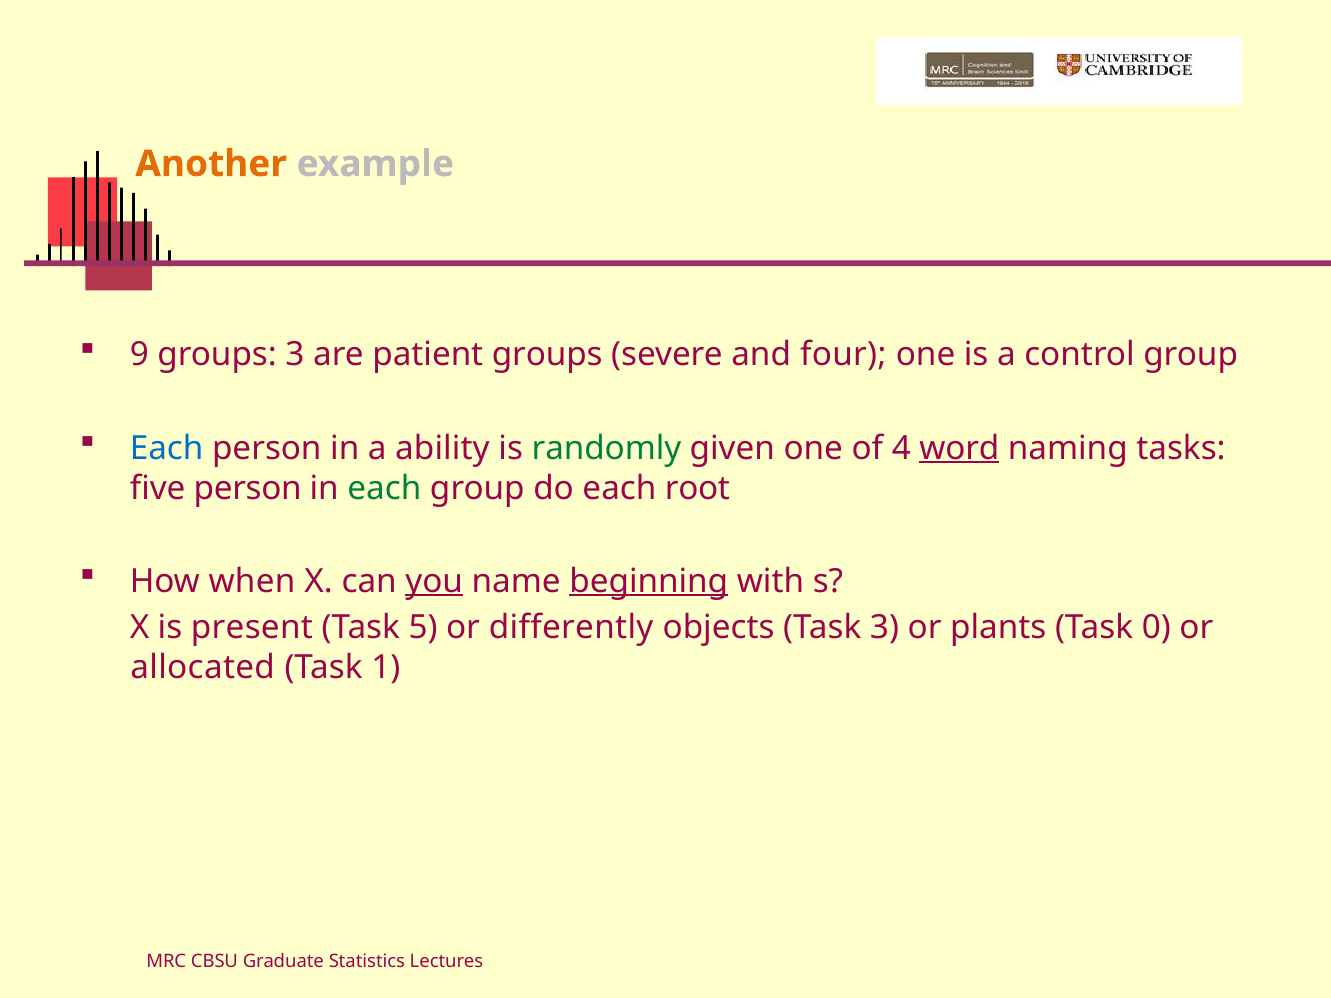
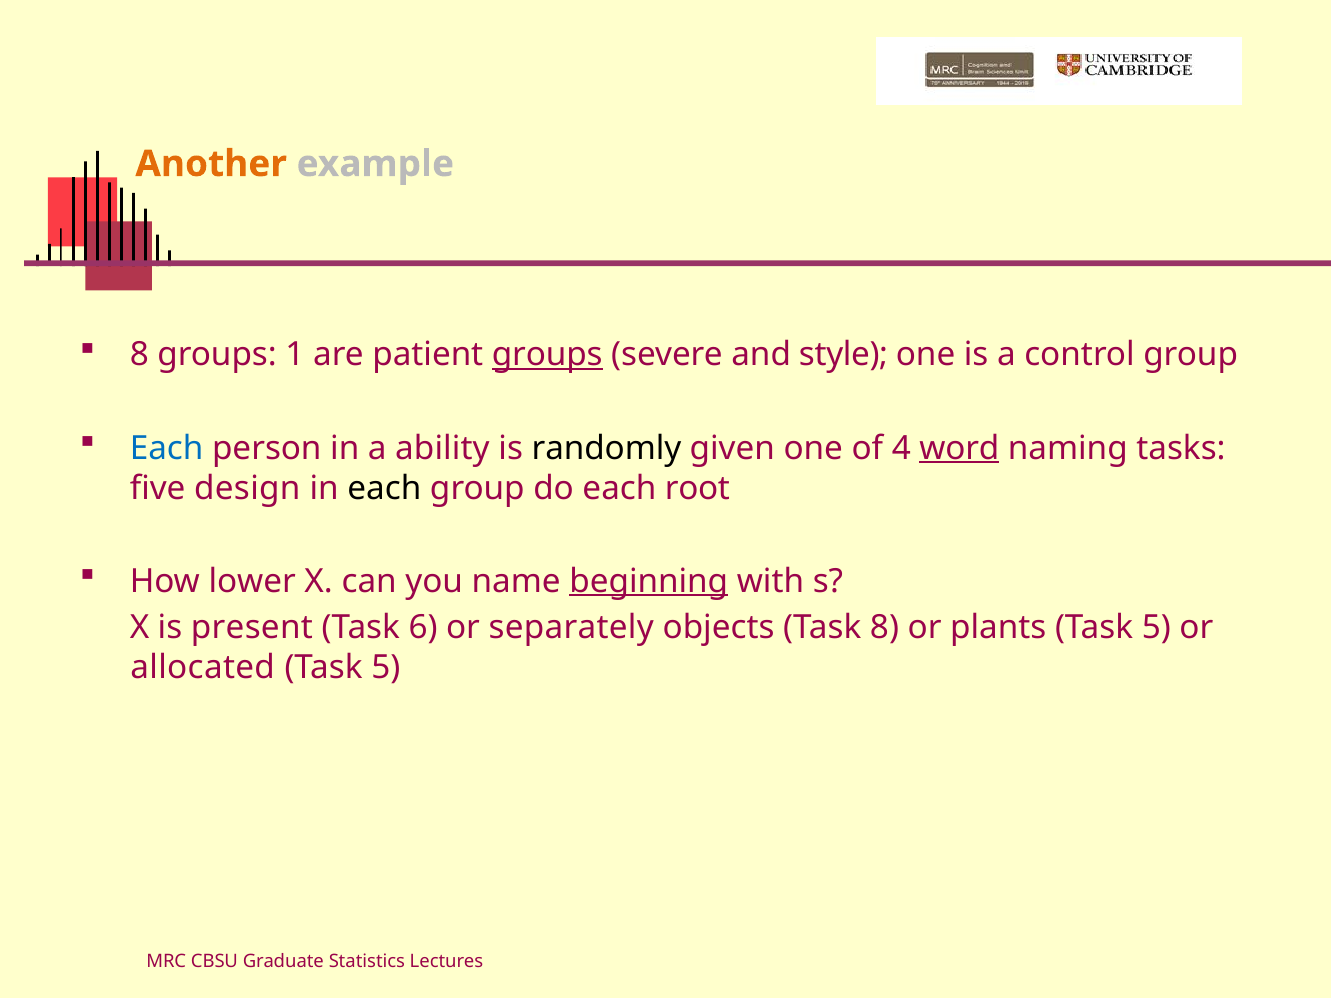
9: 9 -> 8 (139, 355)
groups 3: 3 -> 1 (295, 355)
groups underline: none -> present (547, 355)
four: four -> style (844, 355)
randomly colour: green -> black (606, 448)
five person: person -> design (247, 488)
each colour: green -> black (384, 488)
when: when -> lower (252, 581)
you underline: present -> none (434, 581)
5: 5 -> 6 (423, 628)
differently: differently -> separately (571, 628)
Task 3: 3 -> 8 (884, 628)
plants Task 0: 0 -> 5 (1156, 628)
1: 1 -> 5 (386, 668)
